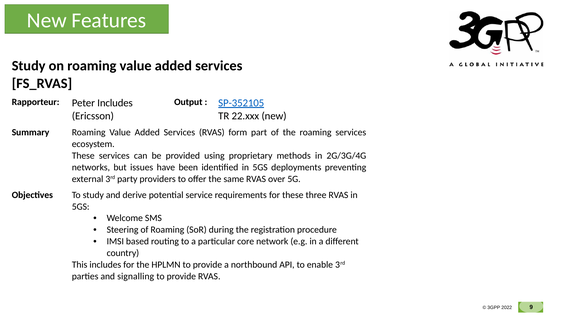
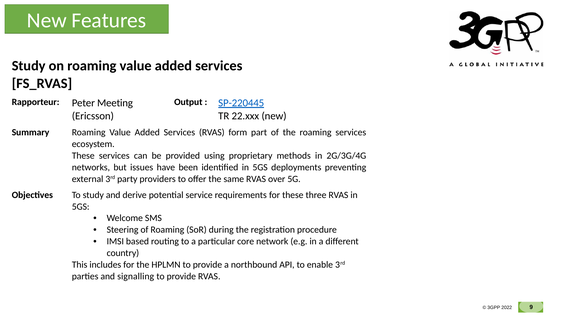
Peter Includes: Includes -> Meeting (115, 103)
SP-352105: SP-352105 -> SP-220445 (241, 103)
